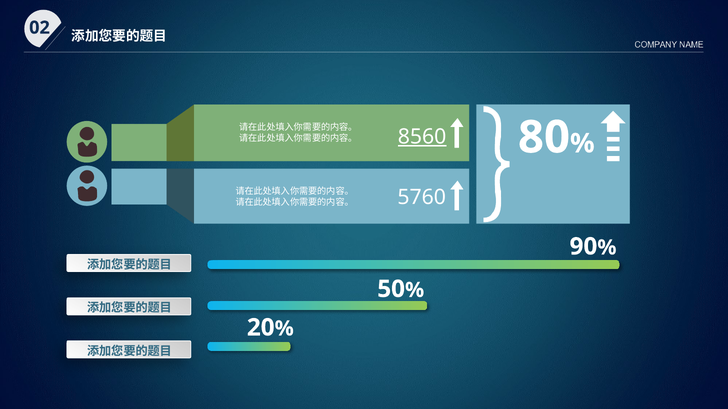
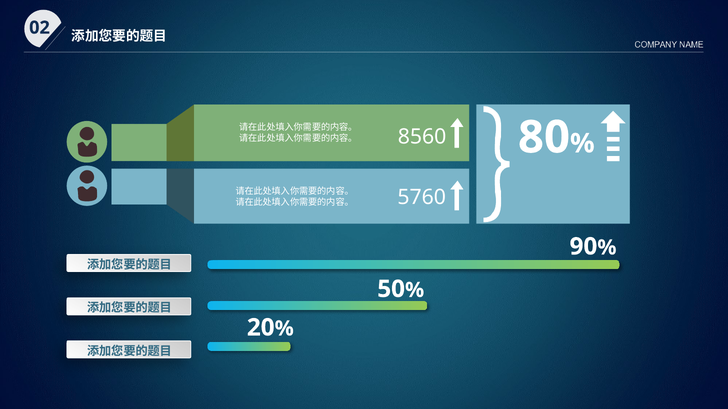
8560 underline: present -> none (422, 137)
